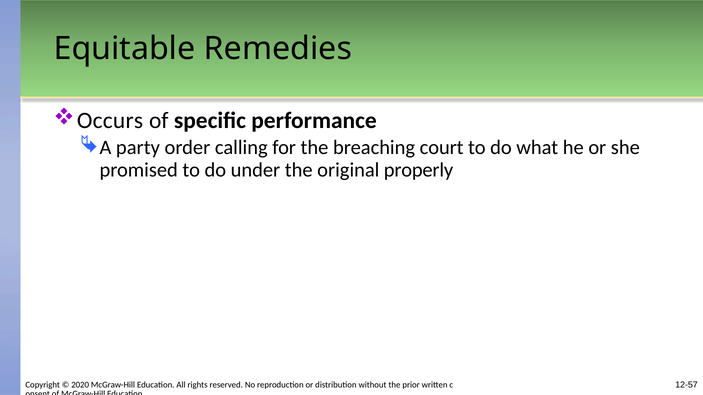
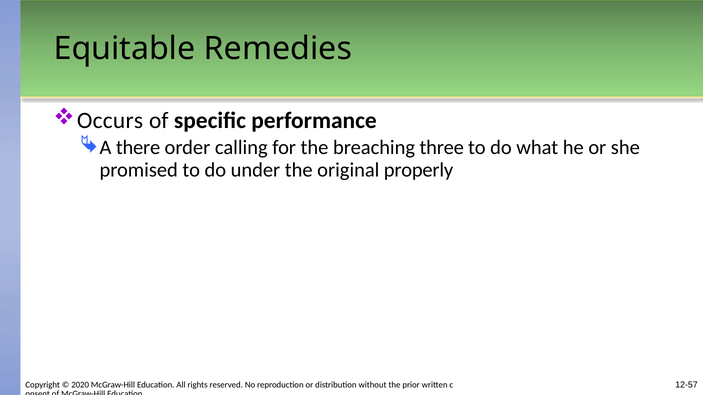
party: party -> there (138, 148)
court: court -> three (442, 148)
